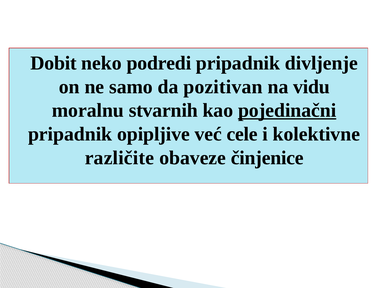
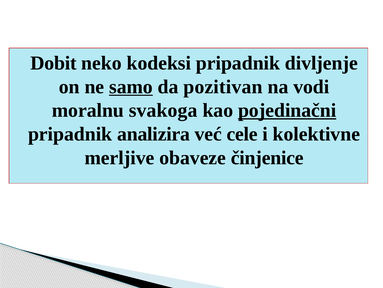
podredi: podredi -> kodeksi (159, 63)
samo underline: none -> present (131, 87)
vidu: vidu -> vodi (311, 87)
stvarnih: stvarnih -> svakoga (163, 110)
opipljive: opipljive -> analizira (154, 134)
različite: različite -> merljive (120, 157)
